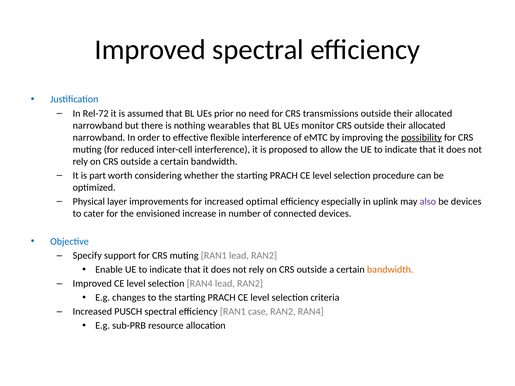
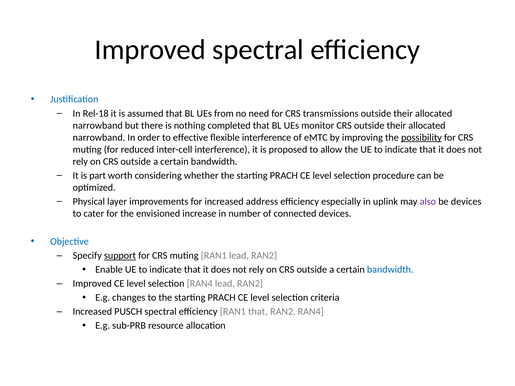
Rel-72: Rel-72 -> Rel-18 (96, 113)
prior: prior -> from (224, 113)
wearables: wearables -> completed (229, 125)
optimal: optimal -> address (262, 202)
support underline: none -> present (120, 256)
bandwidth colour: orange -> blue (390, 270)
RAN1 case: case -> that (258, 312)
